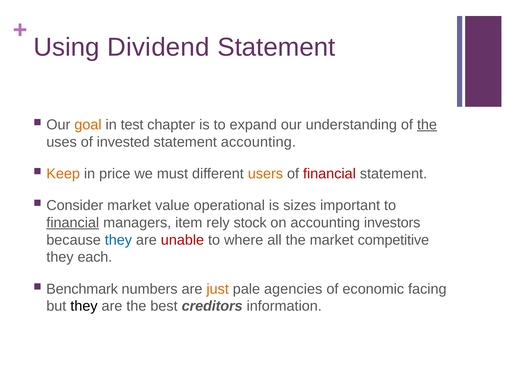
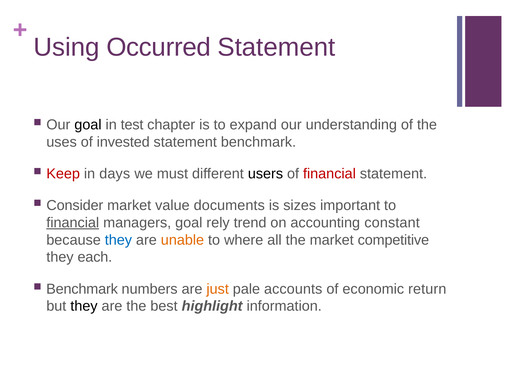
Dividend: Dividend -> Occurred (159, 47)
goal colour: orange -> black (88, 124)
the underline: present -> none (427, 124)
statement accounting: accounting -> benchmark (258, 142)
Keep colour: orange -> red (63, 173)
price: price -> days (115, 173)
users colour: orange -> black (265, 173)
operational: operational -> documents (229, 205)
managers item: item -> goal (189, 222)
stock: stock -> trend (250, 222)
investors: investors -> constant (392, 222)
unable colour: red -> orange (182, 240)
agencies: agencies -> accounts (293, 289)
facing: facing -> return (427, 289)
creditors: creditors -> highlight (212, 306)
